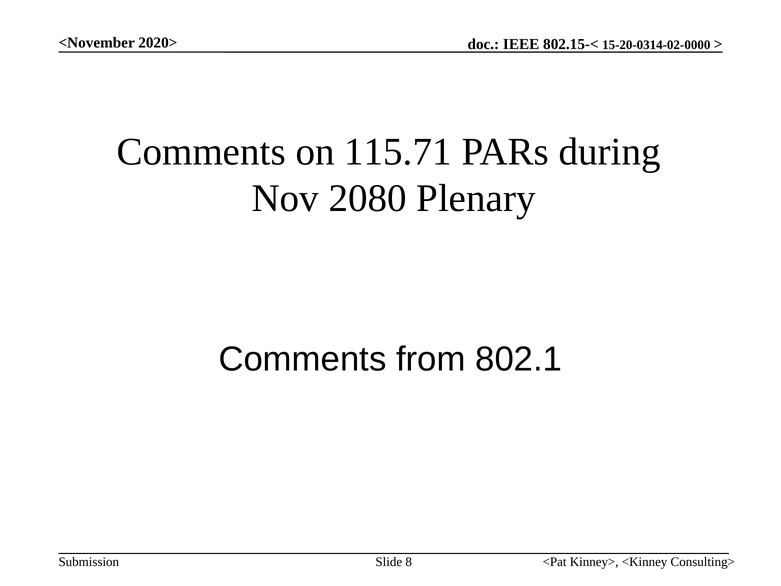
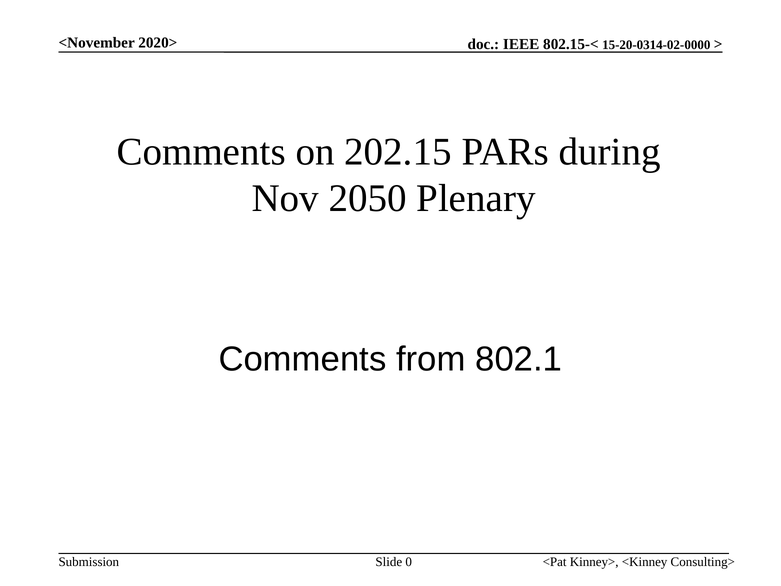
115.71: 115.71 -> 202.15 (398, 152)
2080: 2080 -> 2050 (368, 198)
8: 8 -> 0 (409, 562)
